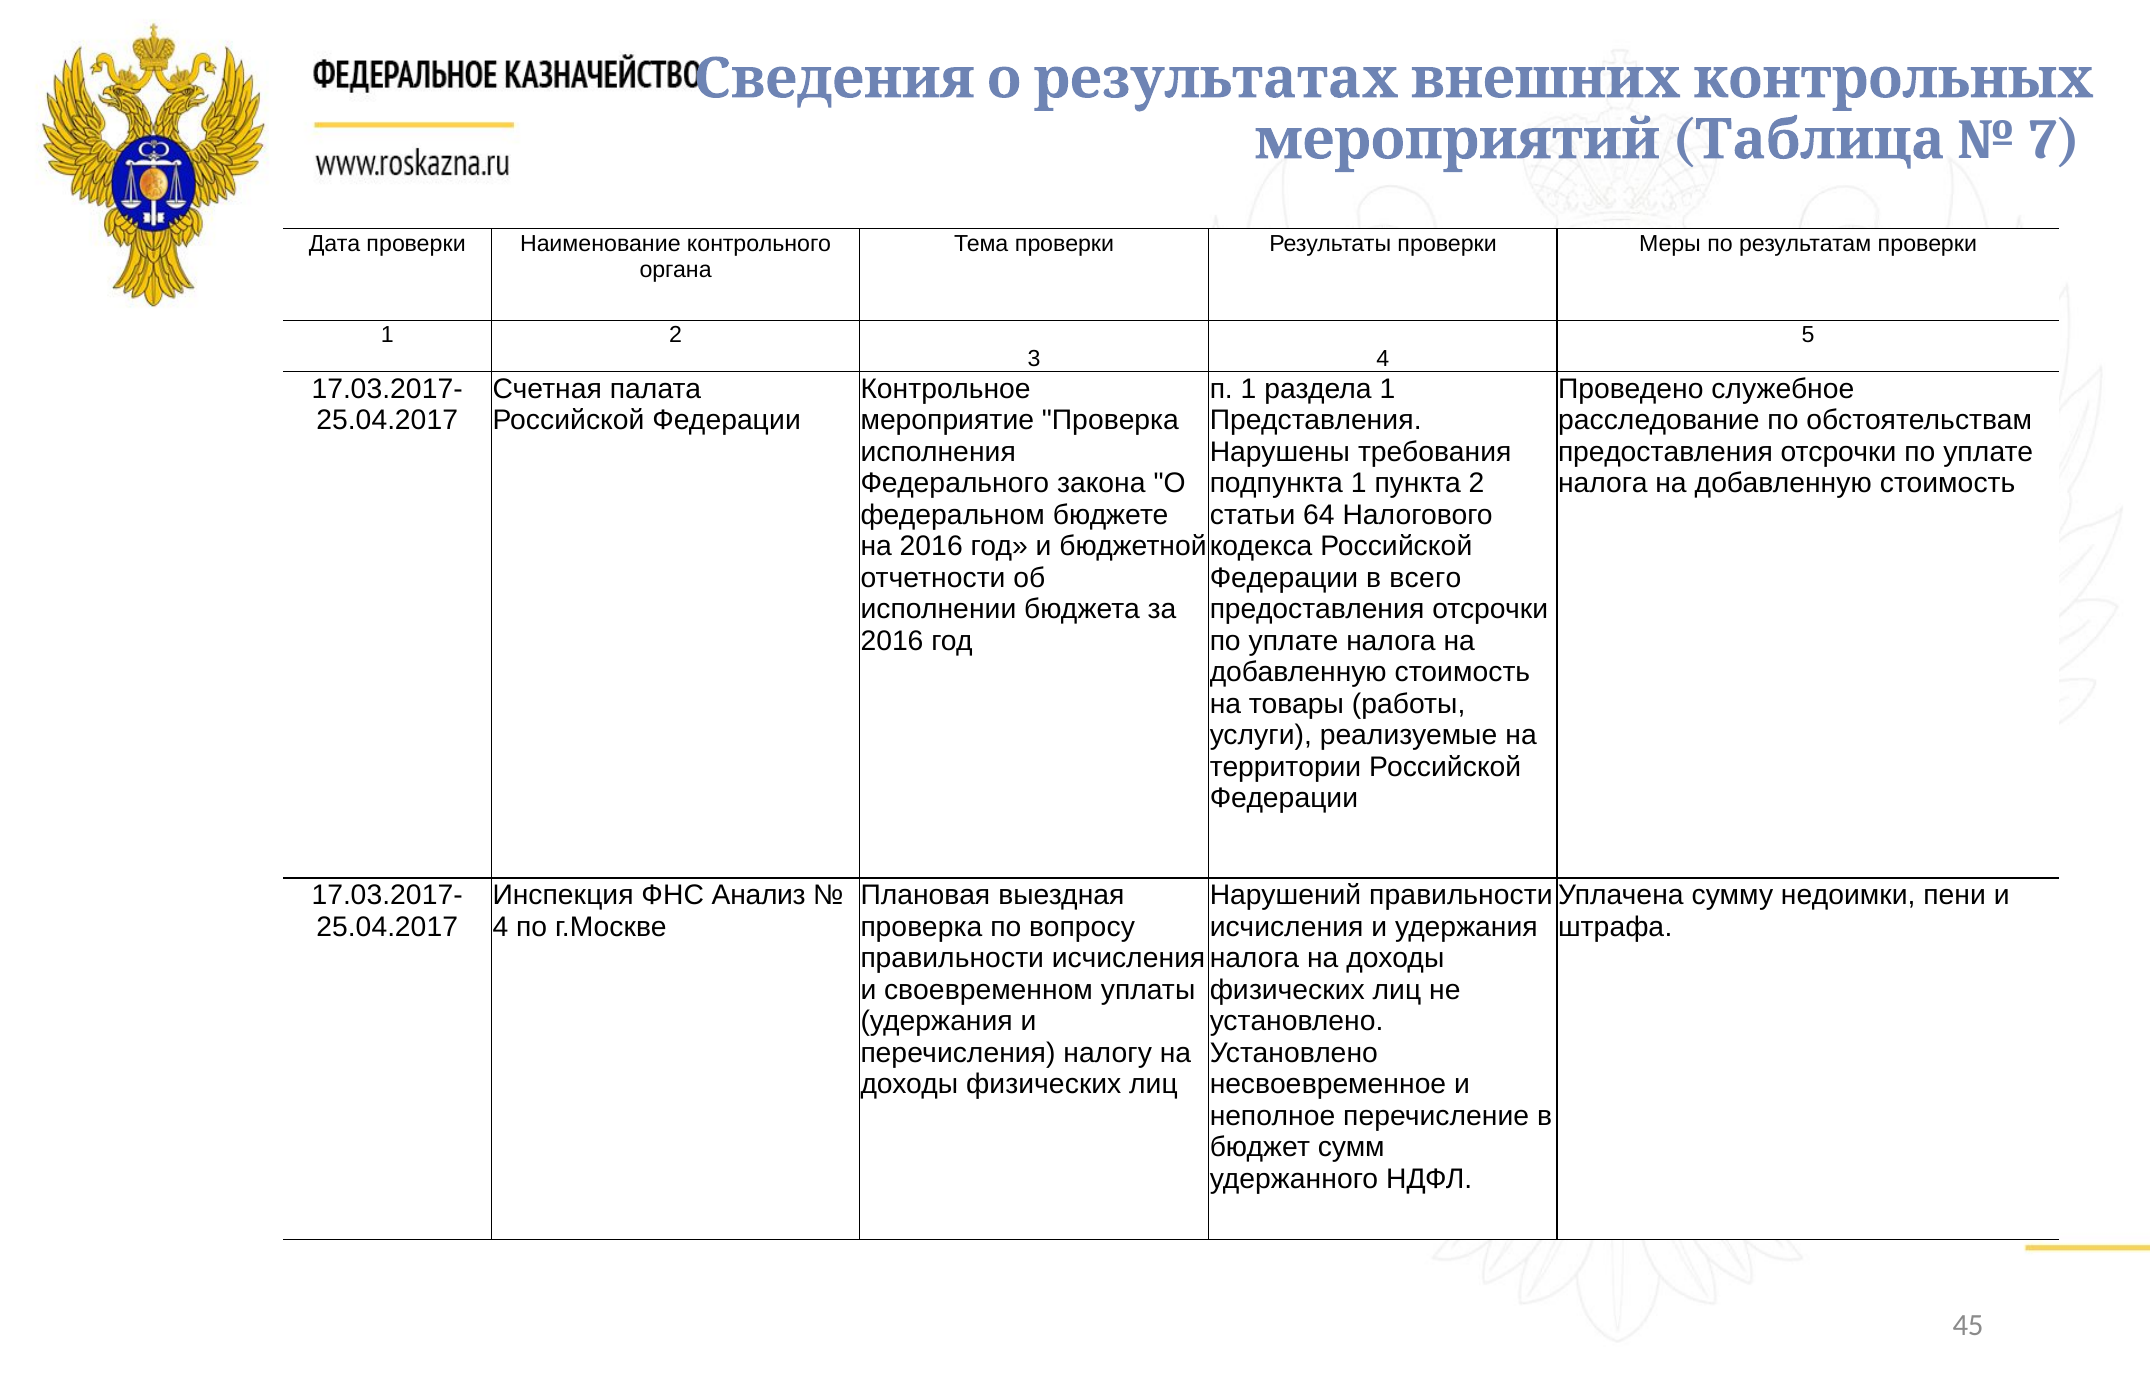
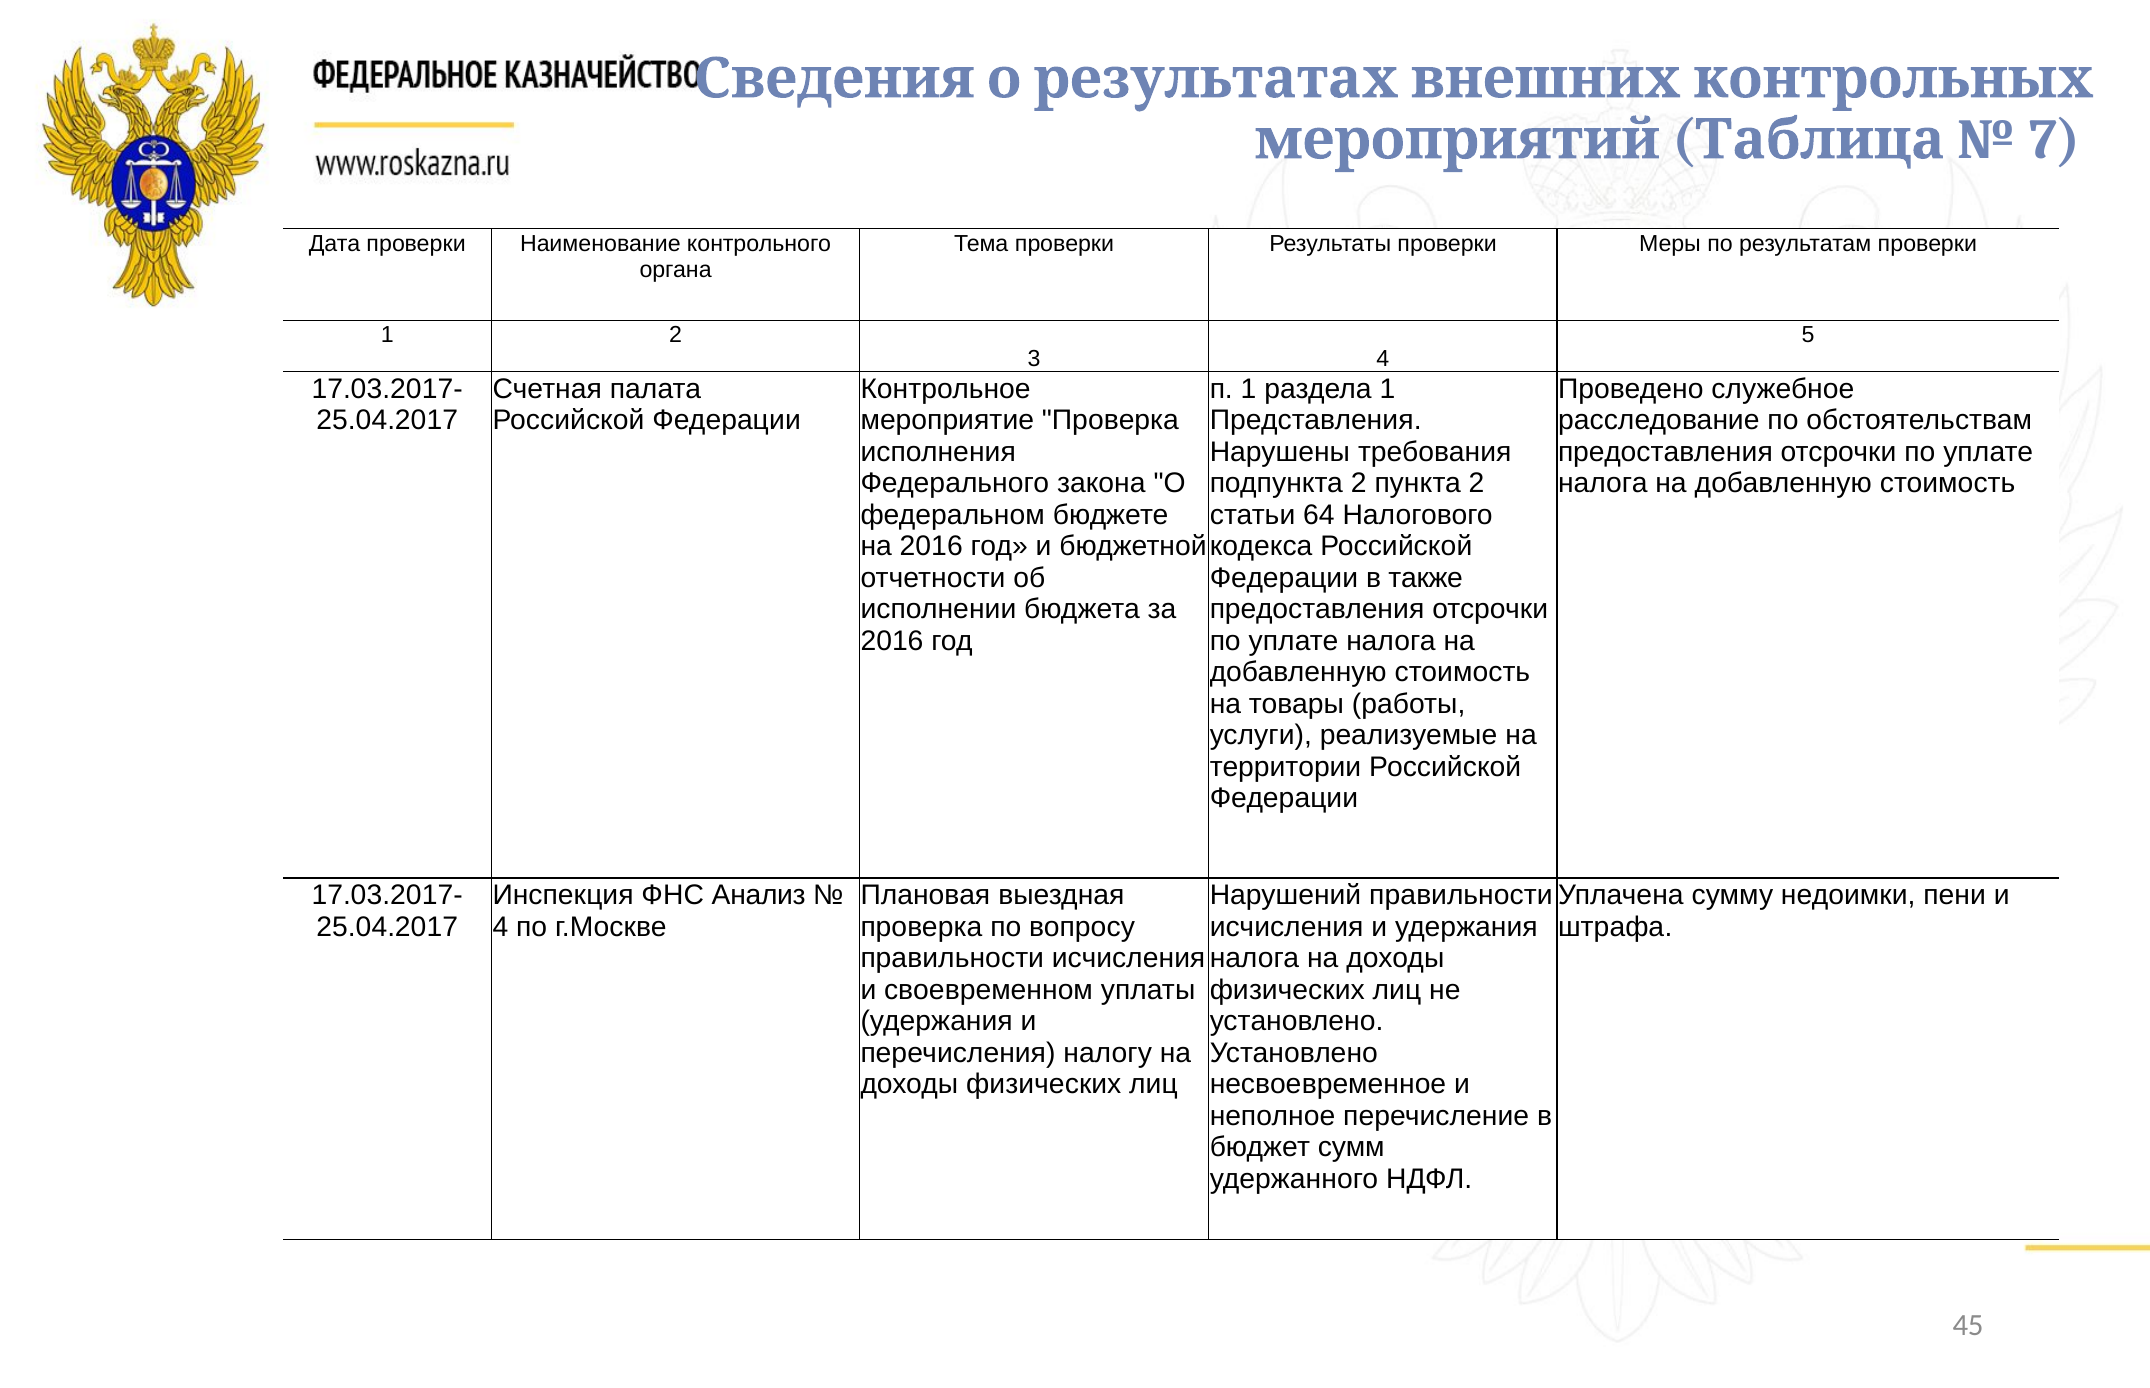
подпункта 1: 1 -> 2 (1359, 484)
всего: всего -> также (1426, 578)
